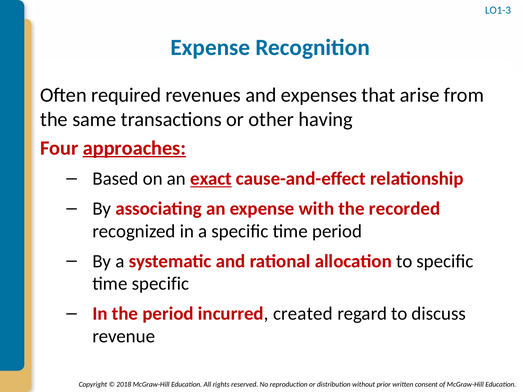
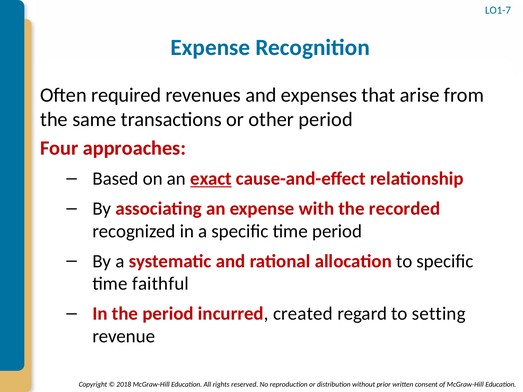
LO1-3: LO1-3 -> LO1-7 (498, 10)
other having: having -> period (326, 120)
approaches underline: present -> none (134, 148)
time specific: specific -> faithful (160, 284)
discuss: discuss -> setting (439, 314)
